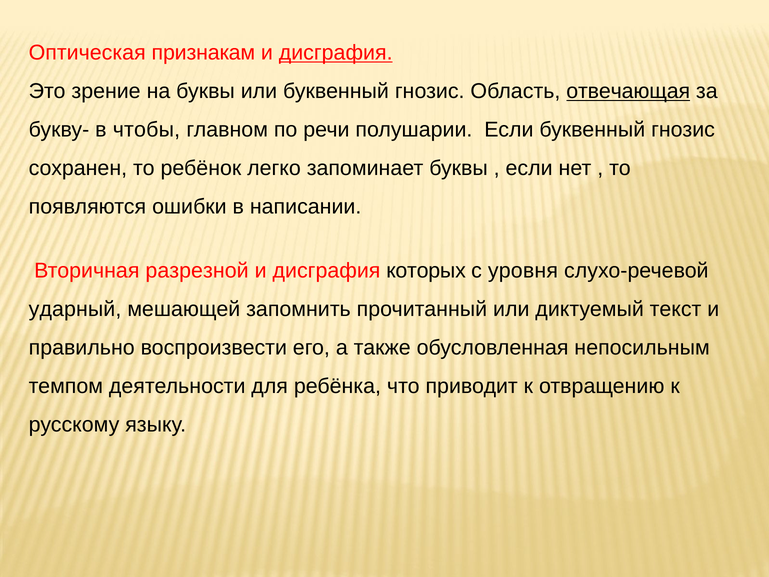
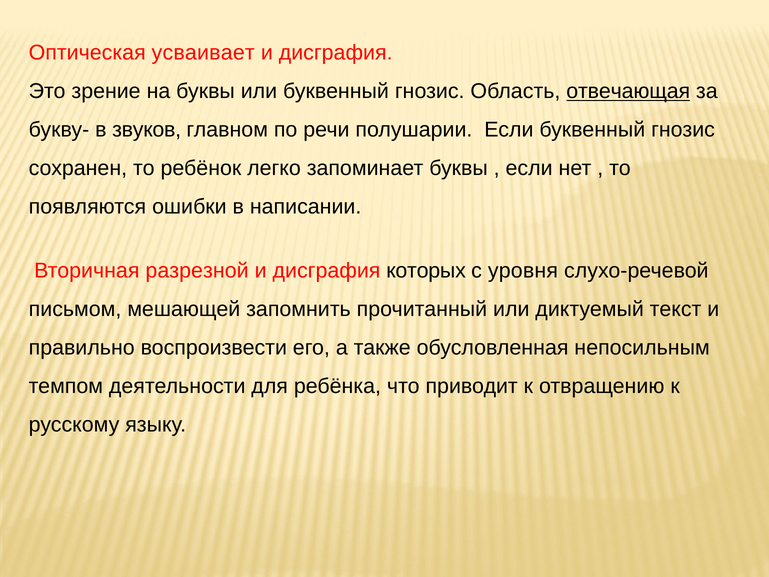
признакам: признакам -> усваивает (203, 53)
дисграфия underline: present -> none (336, 53)
чтобы: чтобы -> звуков (147, 130)
ударный: ударный -> письмом (75, 309)
